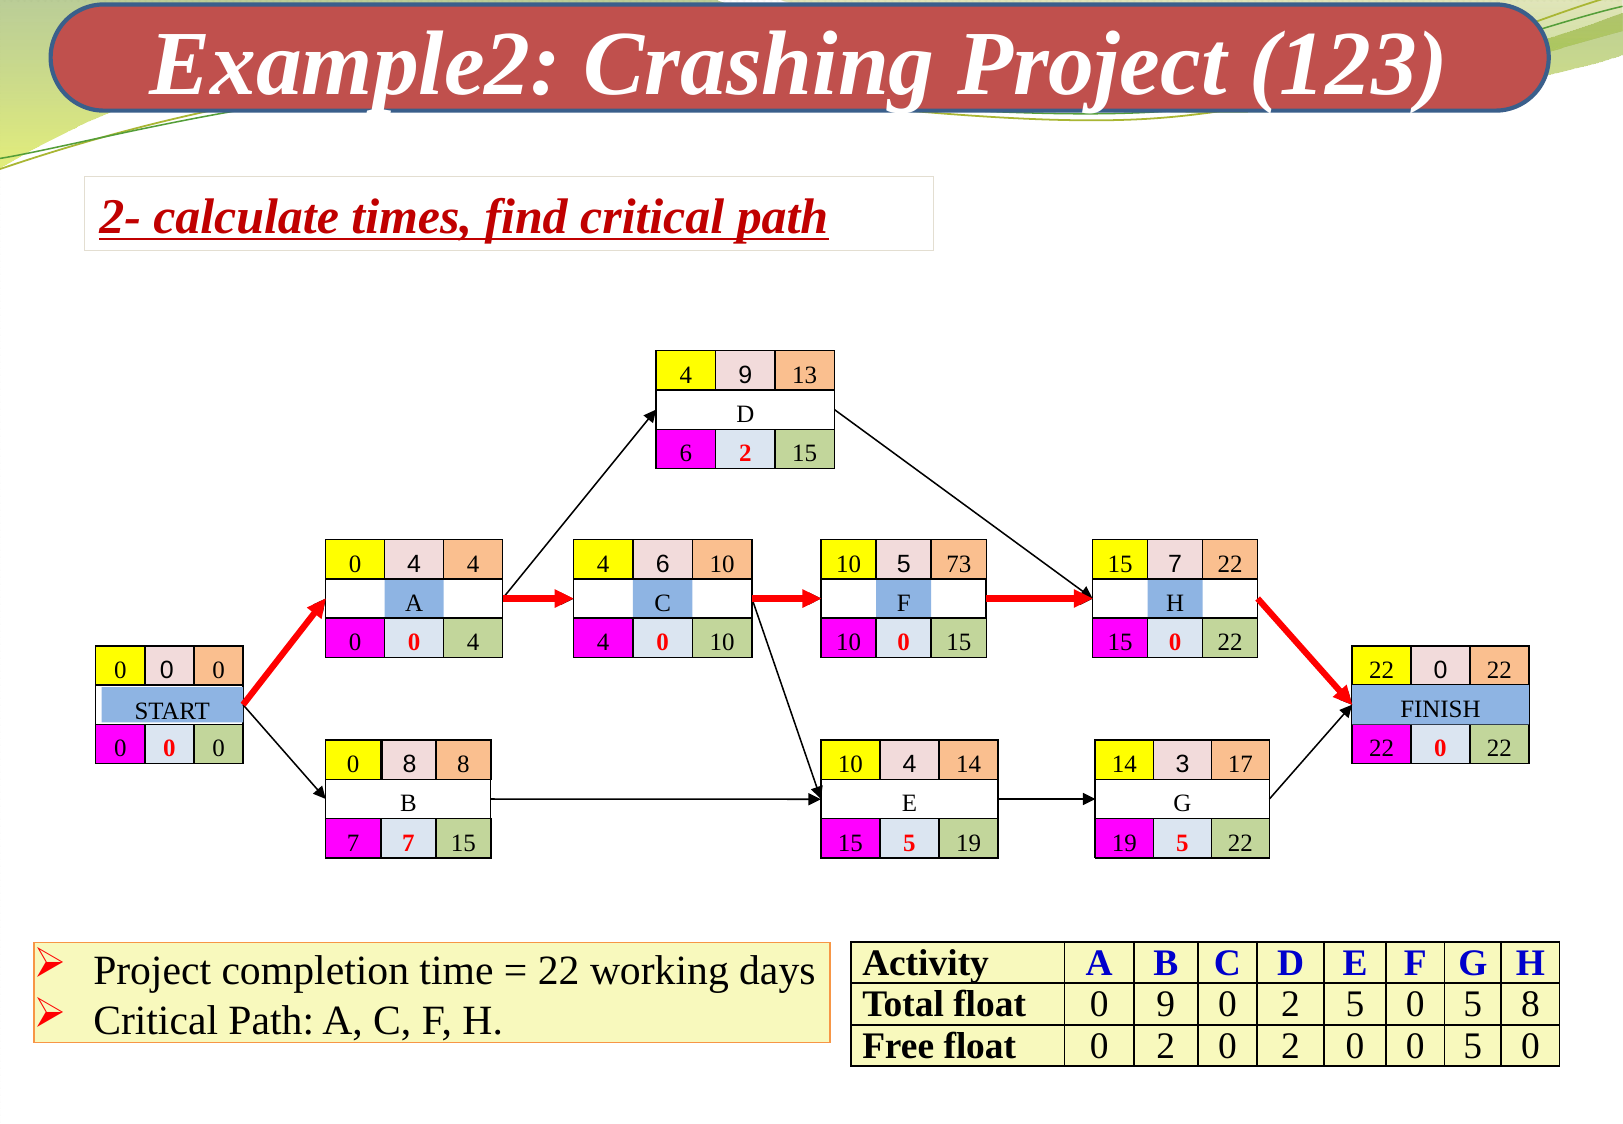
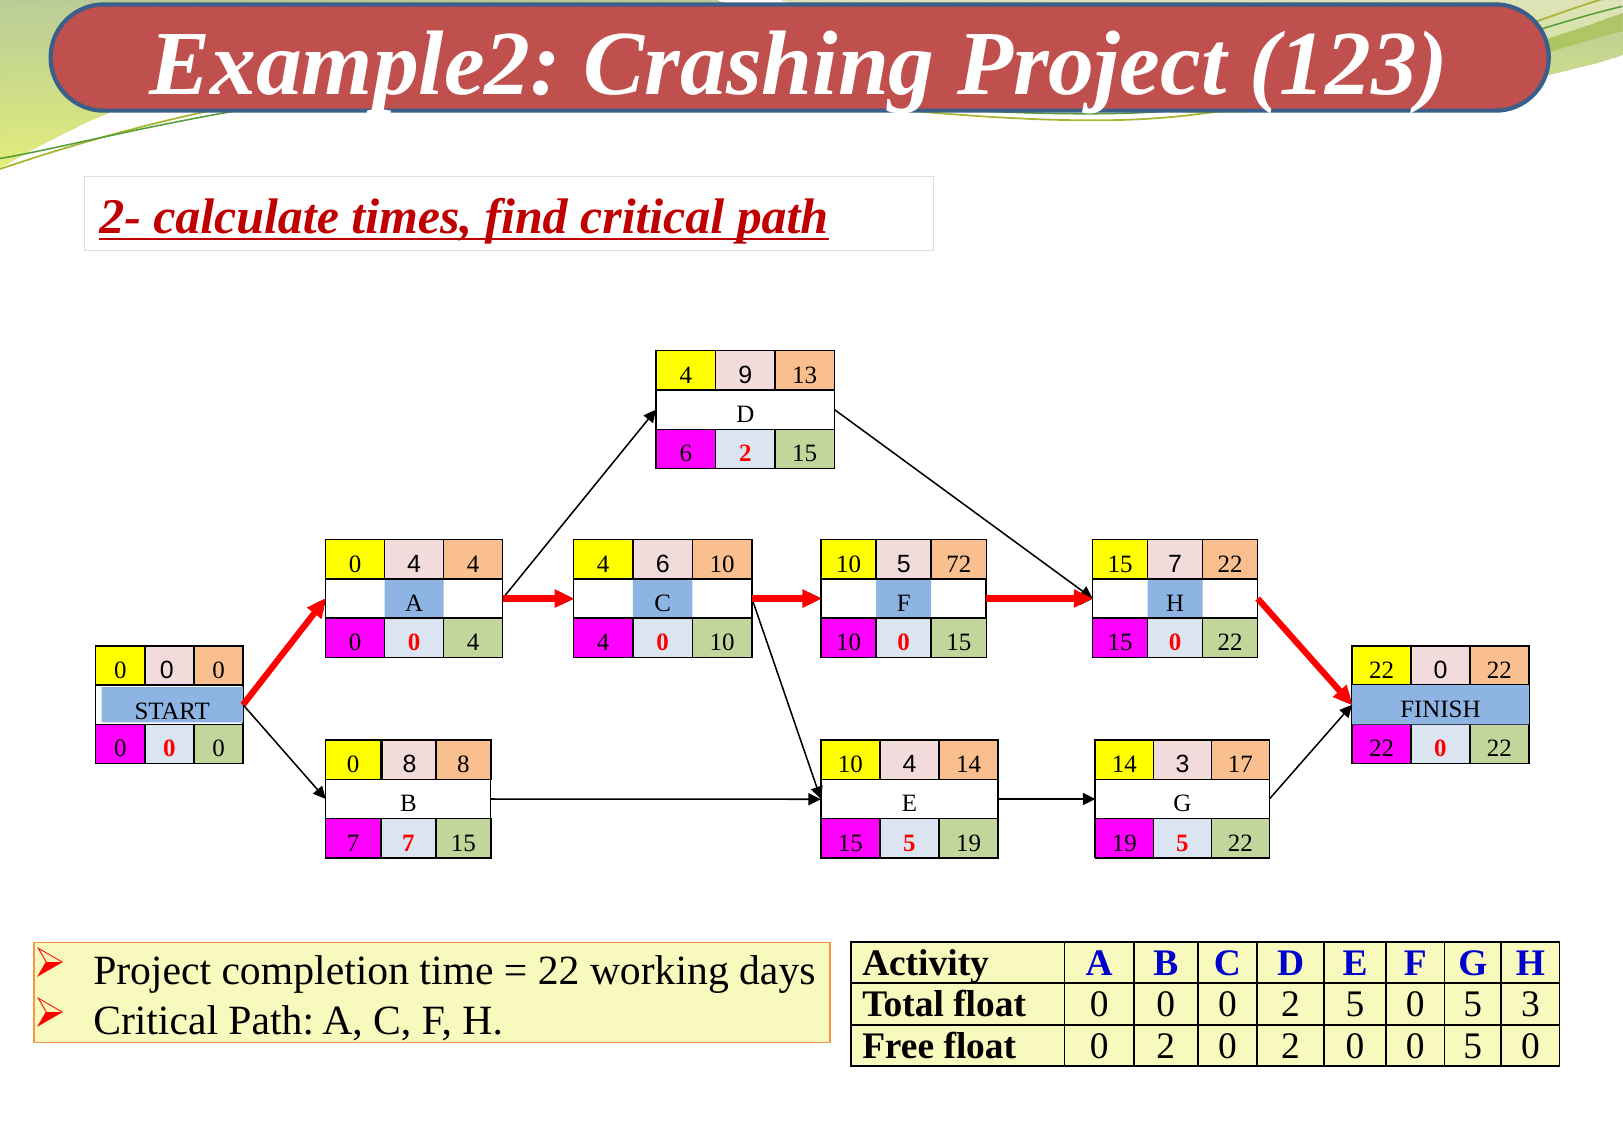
73: 73 -> 72 (959, 564)
float 0 9: 9 -> 0 (1166, 1004)
5 8: 8 -> 3 (1530, 1004)
